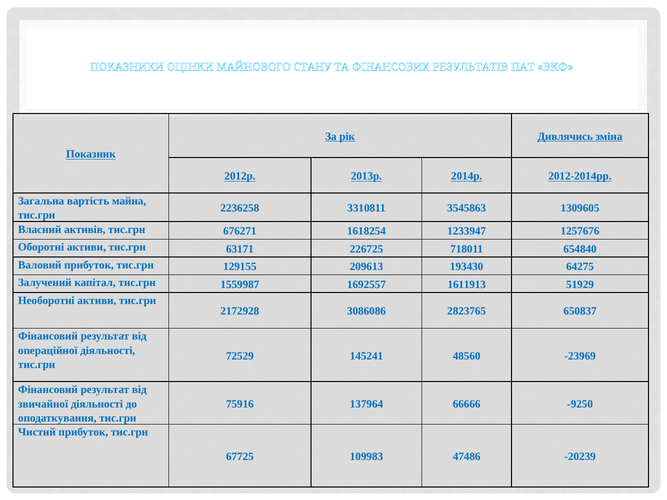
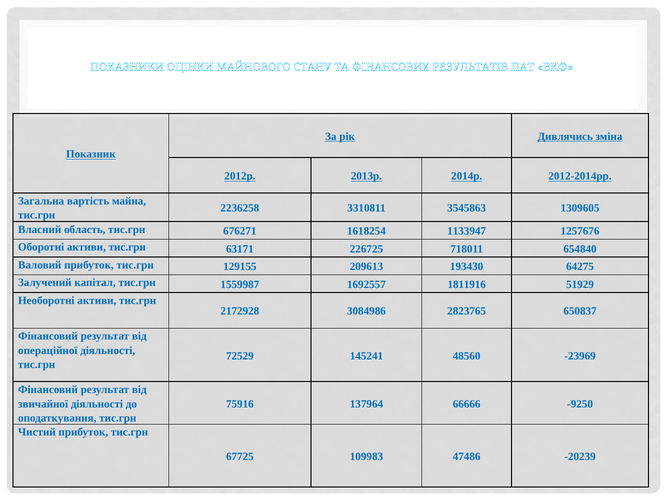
активів: активів -> область (85, 230)
1233947: 1233947 -> 1133947 (467, 231)
1611913: 1611913 -> 1811916 (467, 285)
3086086: 3086086 -> 3084986 (366, 311)
